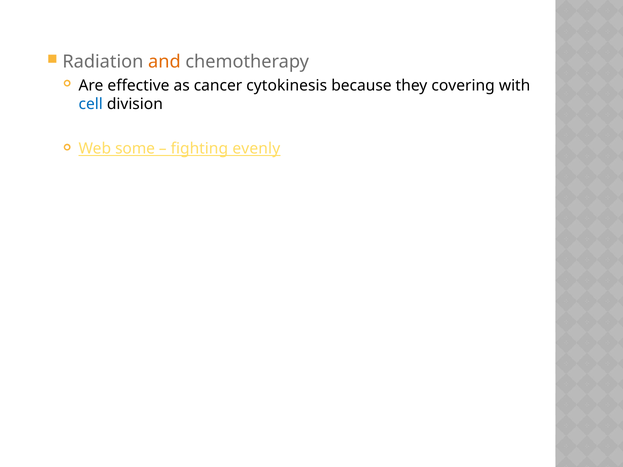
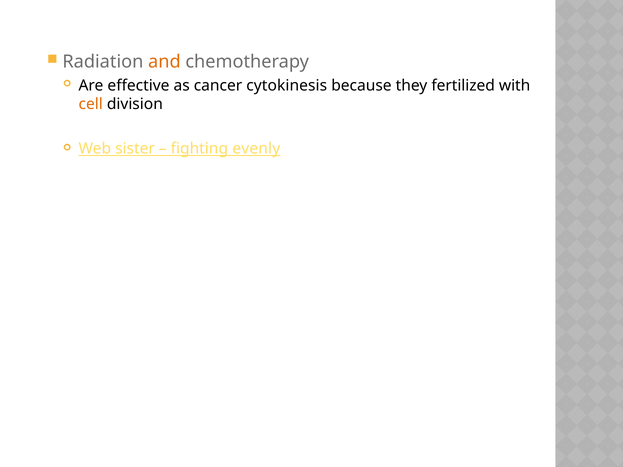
covering: covering -> fertilized (463, 85)
cell colour: blue -> orange (91, 104)
some: some -> sister (135, 148)
